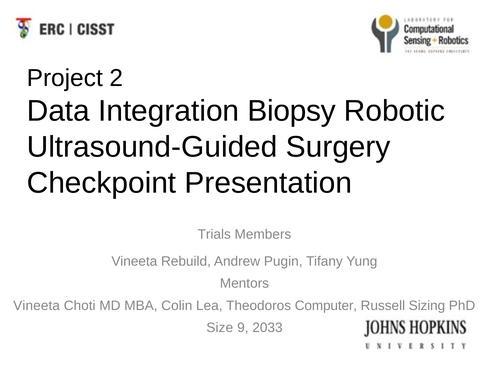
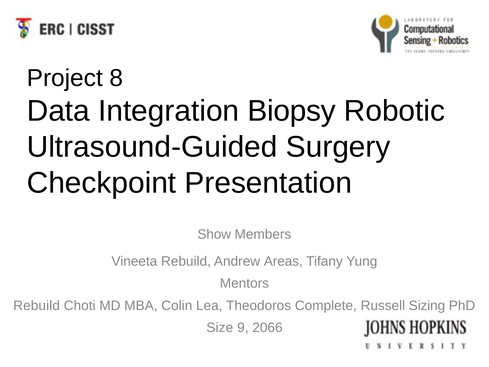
2: 2 -> 8 (116, 78)
Trials: Trials -> Show (214, 234)
Pugin: Pugin -> Areas (283, 261)
Vineeta: Vineeta -> Rebuild (37, 305)
Computer: Computer -> Complete (326, 305)
2033: 2033 -> 2066 (267, 327)
